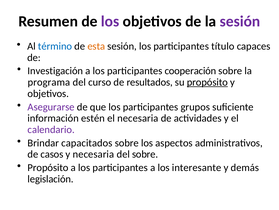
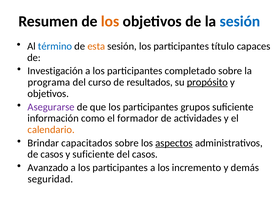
los colour: purple -> orange (110, 21)
sesión colour: purple -> blue (240, 21)
cooperación: cooperación -> completado (190, 71)
estén: estén -> como (93, 118)
el necesaria: necesaria -> formador (138, 118)
calendario colour: purple -> orange (51, 129)
aspectos underline: none -> present (174, 142)
y necesaria: necesaria -> suficiente (93, 154)
del sobre: sobre -> casos (145, 154)
Propósito: Propósito -> Avanzado (48, 167)
interesante: interesante -> incremento (197, 167)
legislación: legislación -> seguridad (50, 178)
